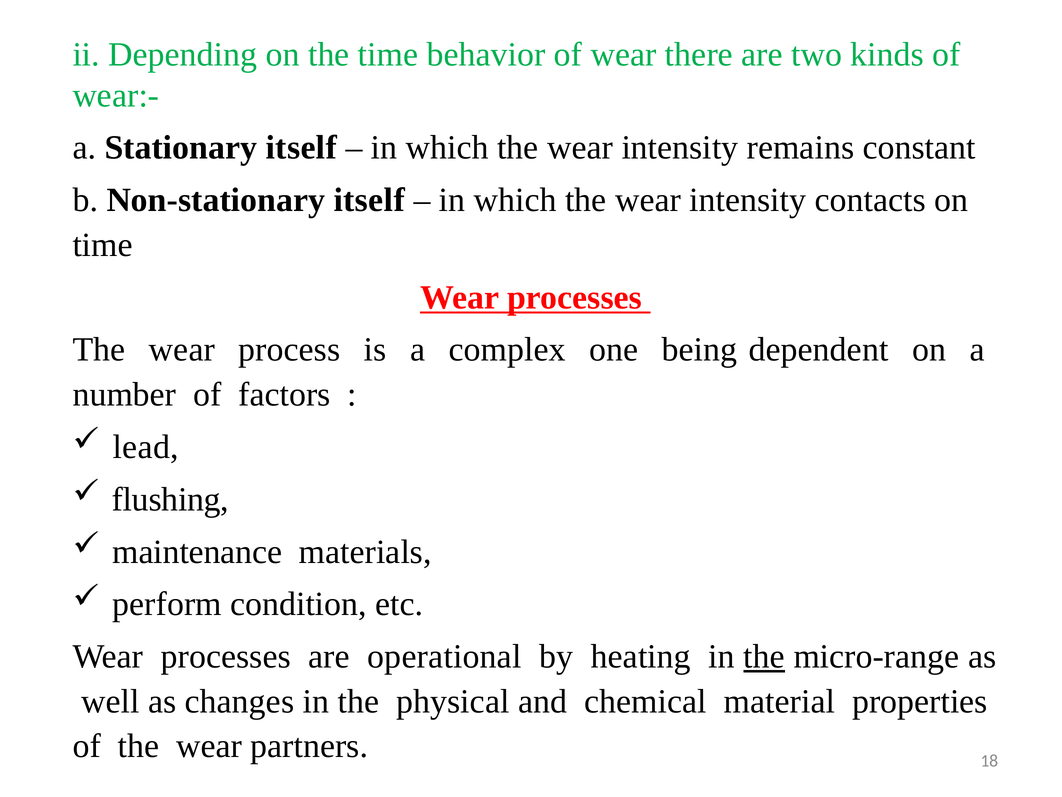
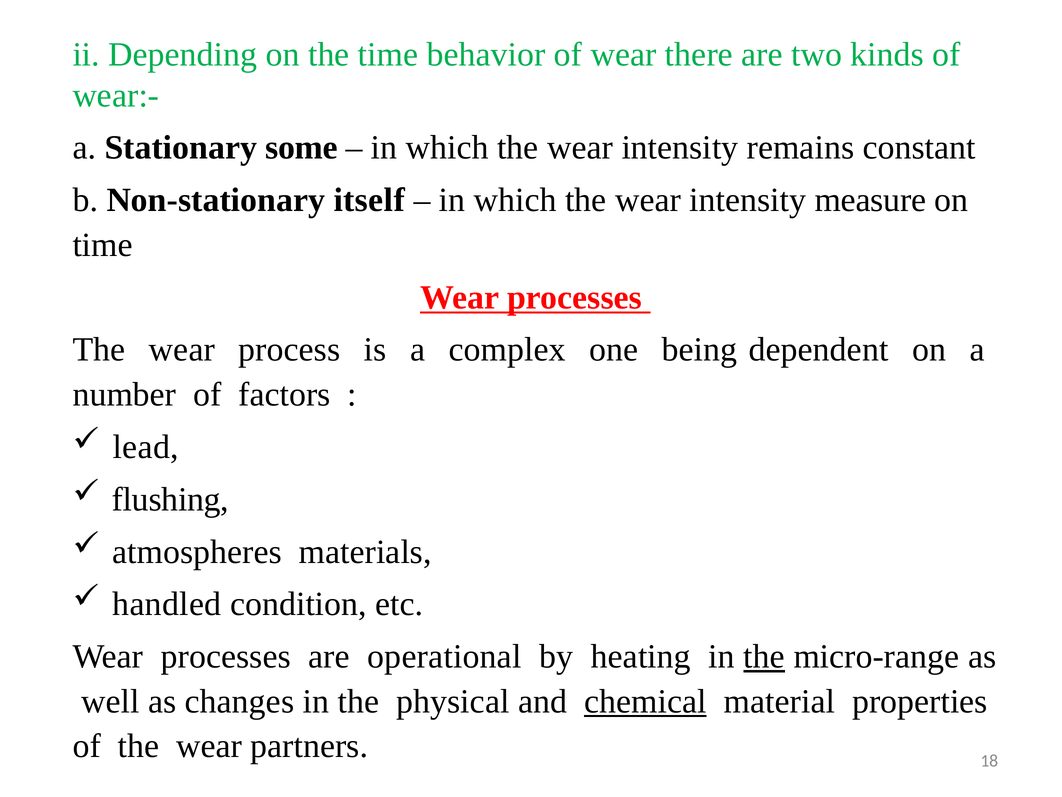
Stationary itself: itself -> some (302, 148)
contacts: contacts -> measure (870, 200)
maintenance: maintenance -> atmospheres (197, 551)
perform: perform -> handled (167, 604)
chemical underline: none -> present (645, 701)
